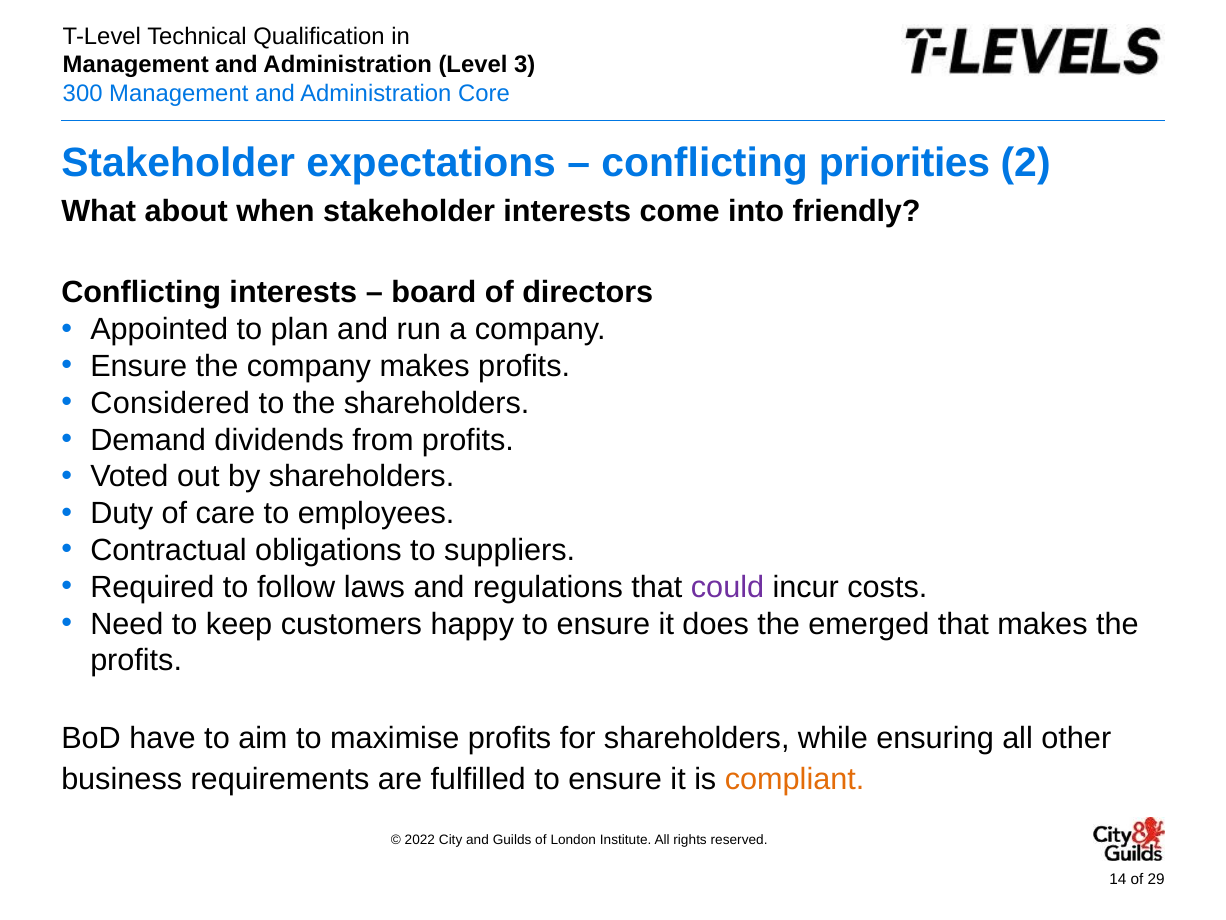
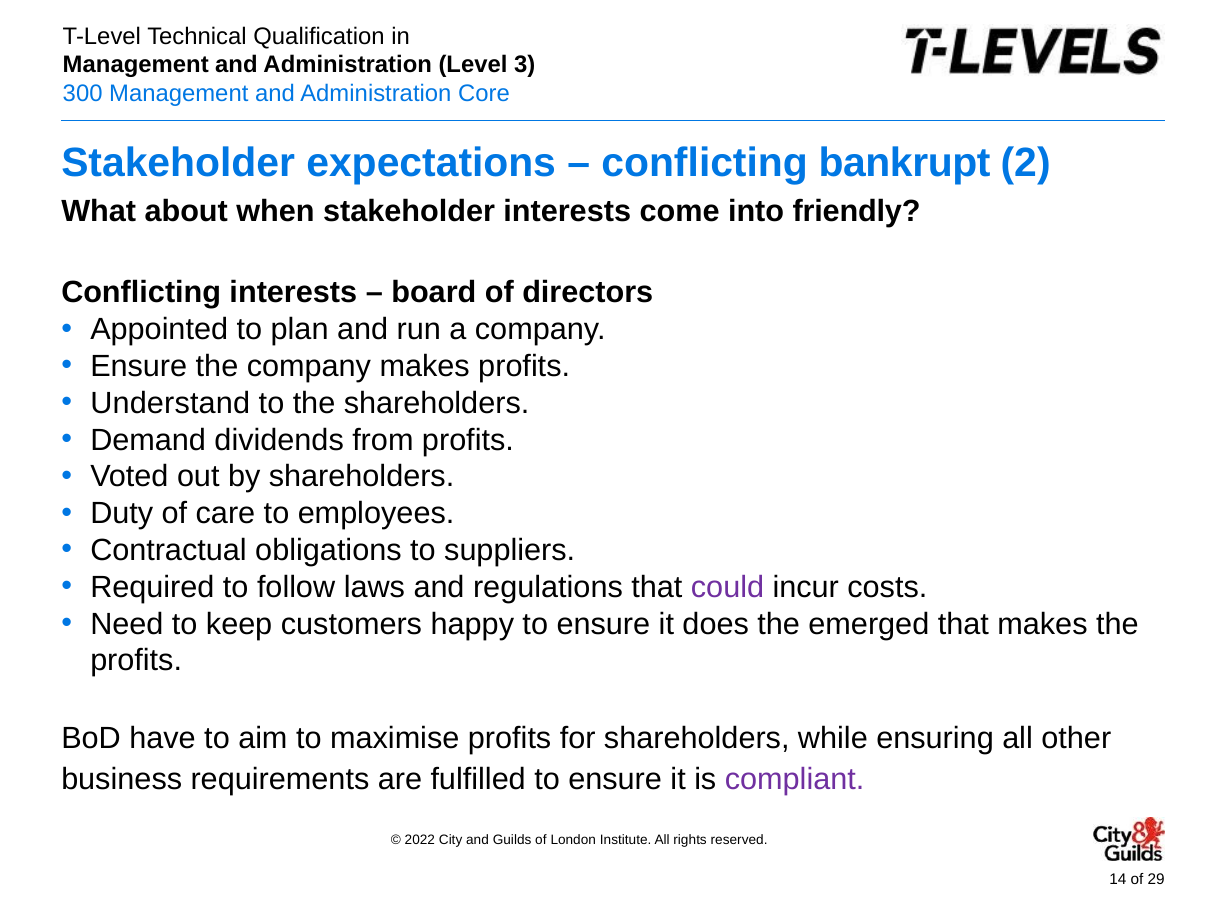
priorities: priorities -> bankrupt (904, 163)
Considered: Considered -> Understand (170, 403)
compliant colour: orange -> purple (795, 779)
